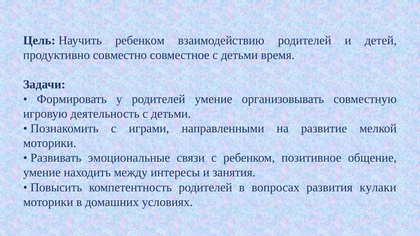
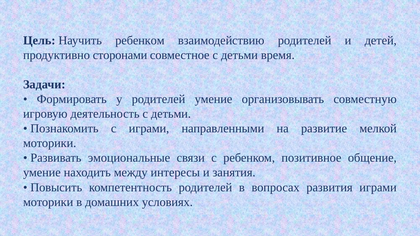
совместно: совместно -> сторонами (120, 55)
развития кулаки: кулаки -> играми (378, 188)
